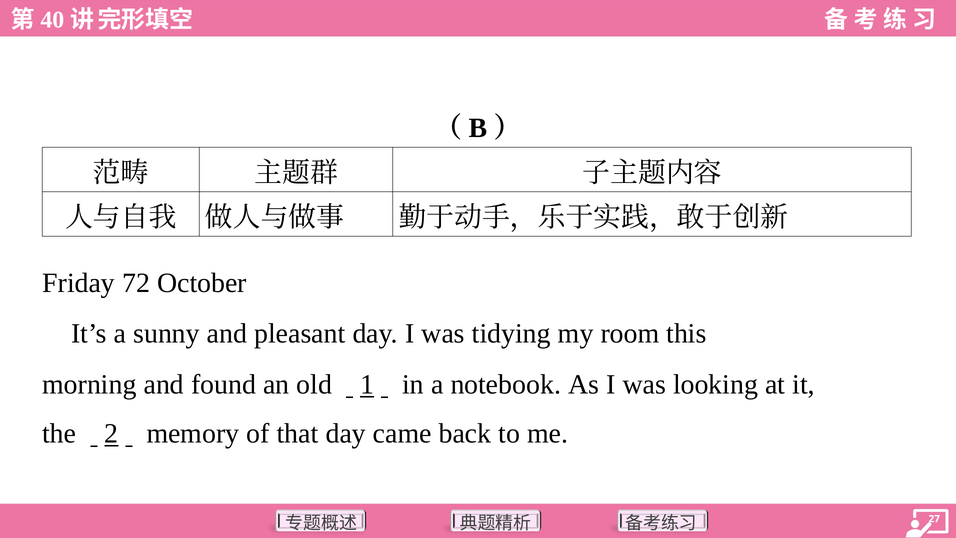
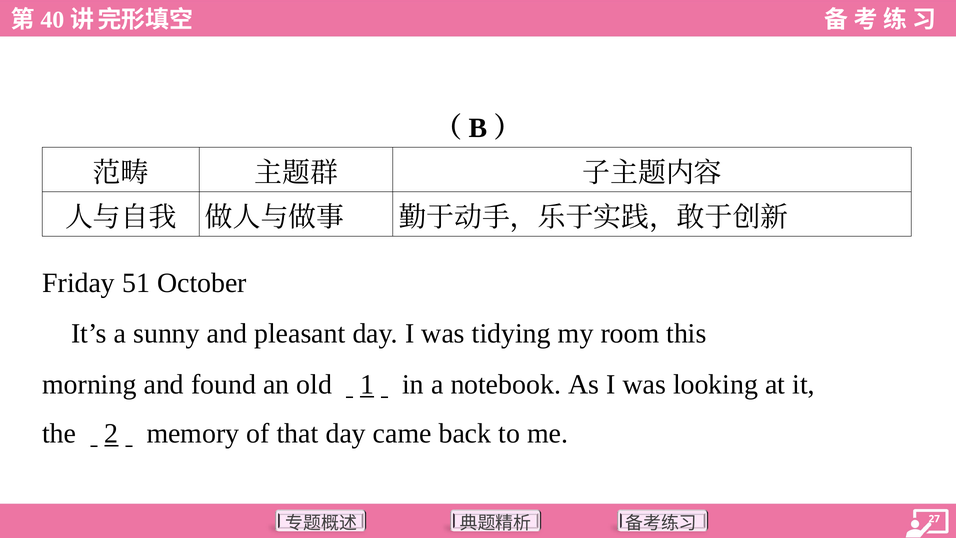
72: 72 -> 51 (136, 283)
